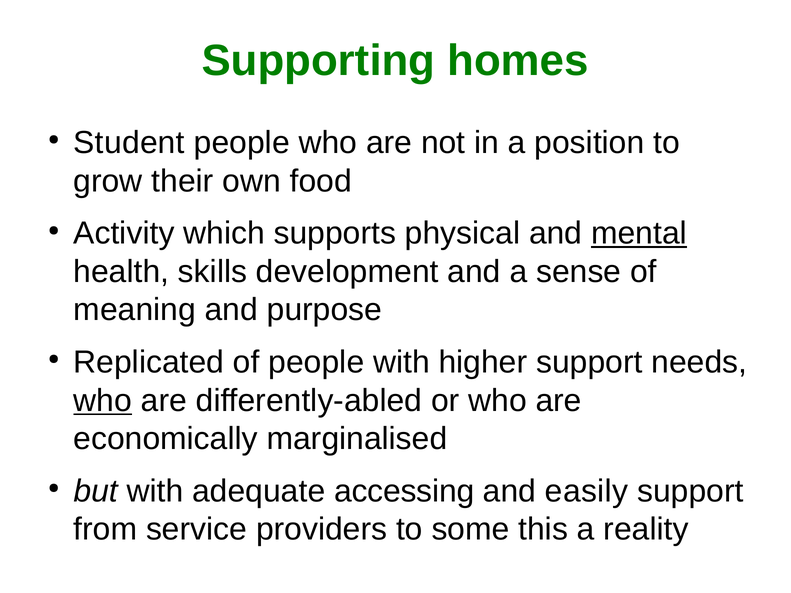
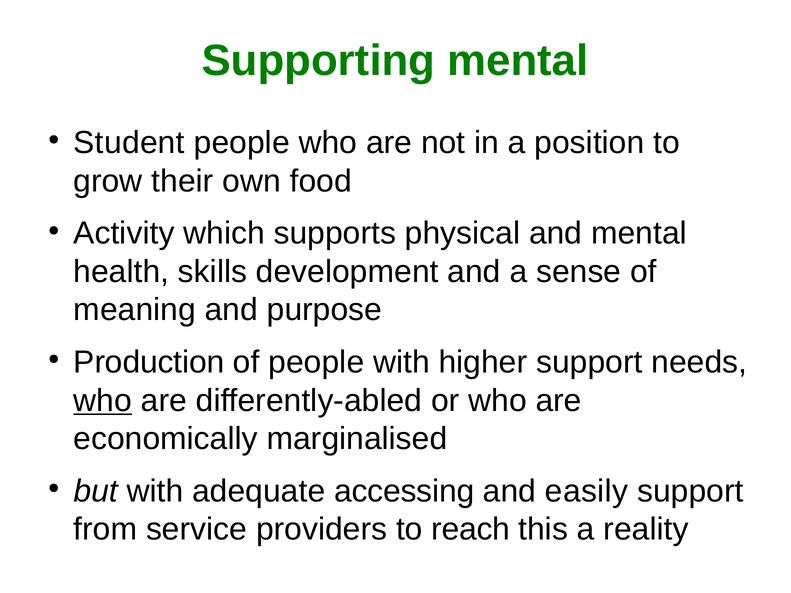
Supporting homes: homes -> mental (518, 61)
mental underline: present -> none (639, 233)
Replicated: Replicated -> Production (149, 362)
some: some -> reach (471, 530)
